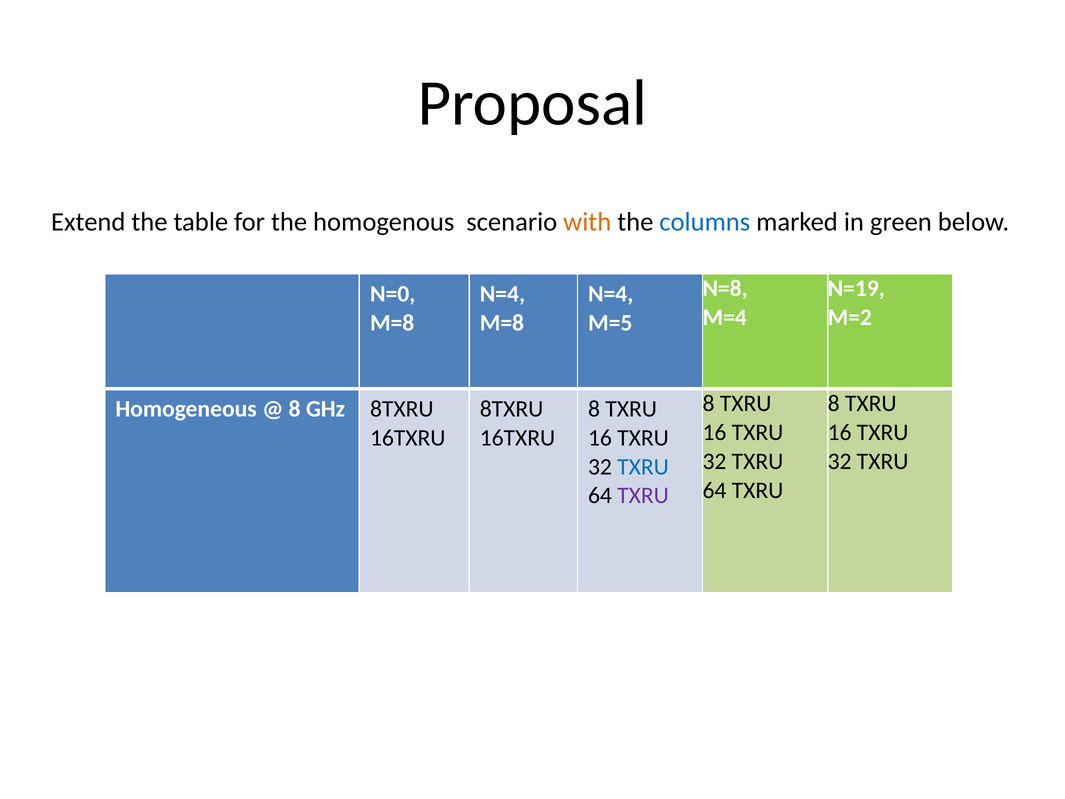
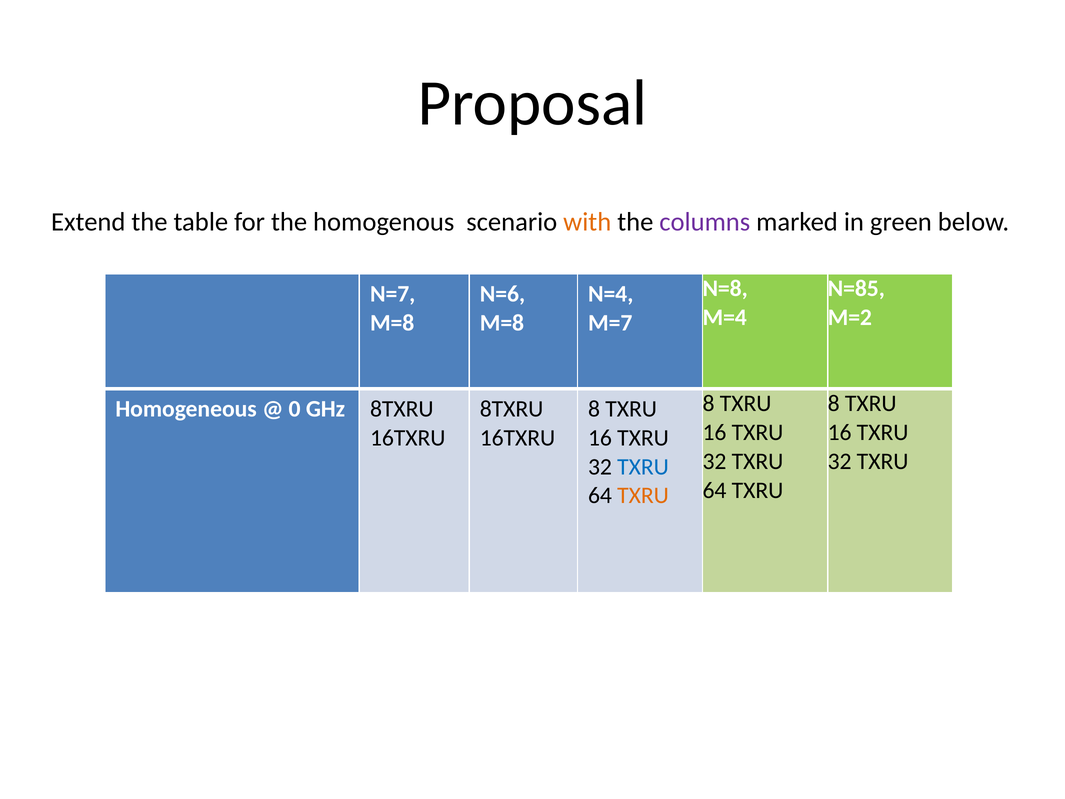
columns colour: blue -> purple (705, 222)
N=19: N=19 -> N=85 (856, 288)
N=0: N=0 -> N=7 (393, 294)
N=4: N=4 -> N=6 (502, 294)
M=5: M=5 -> M=7 (610, 323)
8: 8 -> 0 (295, 409)
TXRU colour: purple -> orange (643, 496)
